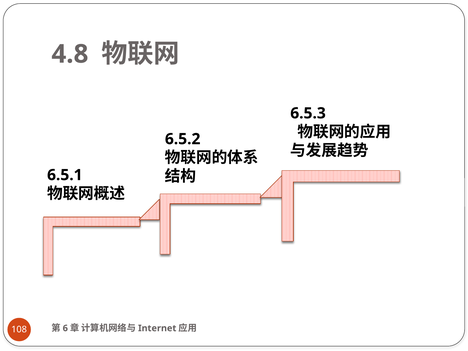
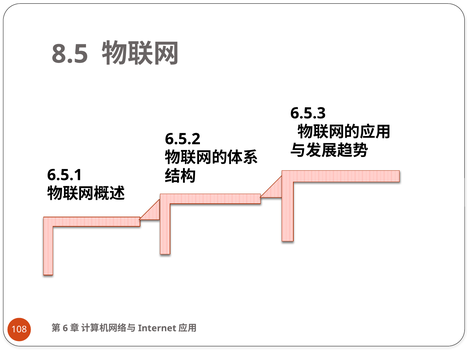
4.8: 4.8 -> 8.5 (70, 54)
